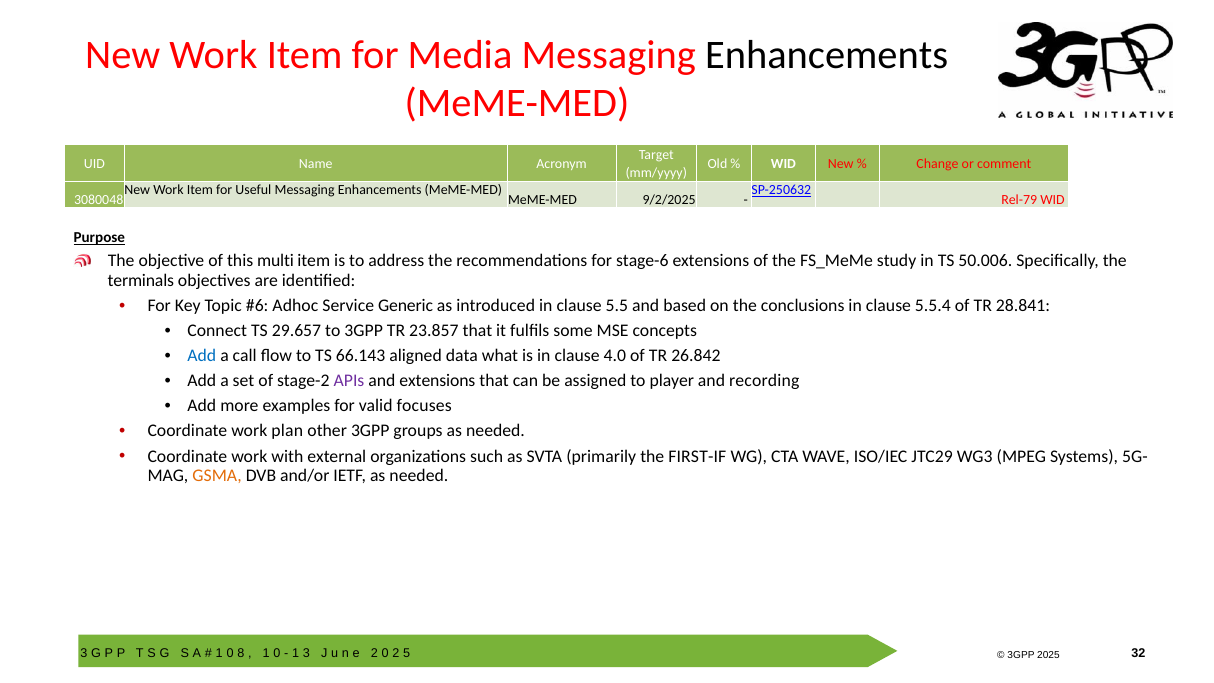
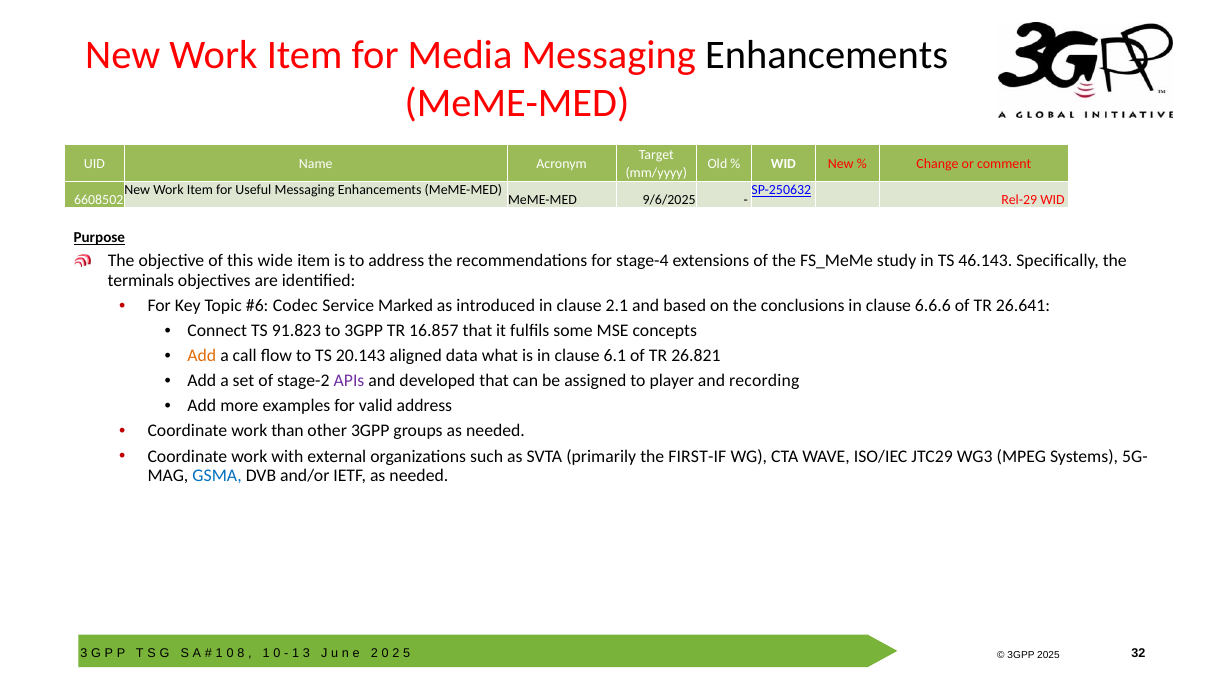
3080048: 3080048 -> 6608502 (99, 200)
9/2/2025: 9/2/2025 -> 9/6/2025 (669, 200)
Rel-79: Rel-79 -> Rel-29 (1019, 200)
multi: multi -> wide (275, 261)
stage-6: stage-6 -> stage-4 (642, 261)
50.006: 50.006 -> 46.143 (985, 261)
Adhoc: Adhoc -> Codec (295, 306)
Generic: Generic -> Marked (406, 306)
5.5: 5.5 -> 2.1 (617, 306)
5.5.4: 5.5.4 -> 6.6.6 (933, 306)
28.841: 28.841 -> 26.641 (1023, 306)
29.657: 29.657 -> 91.823 (297, 331)
23.857: 23.857 -> 16.857 (434, 331)
Add colour: blue -> orange (202, 356)
66.143: 66.143 -> 20.143 (361, 356)
4.0: 4.0 -> 6.1 (615, 356)
26.842: 26.842 -> 26.821 (696, 356)
and extensions: extensions -> developed (437, 381)
valid focuses: focuses -> address (424, 406)
plan: plan -> than (287, 431)
GSMA colour: orange -> blue (217, 476)
